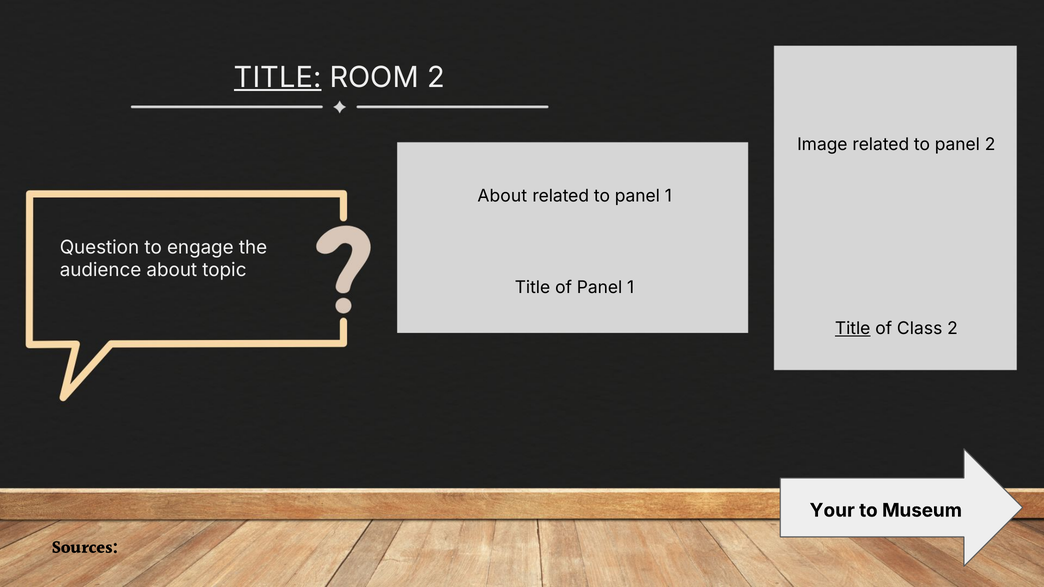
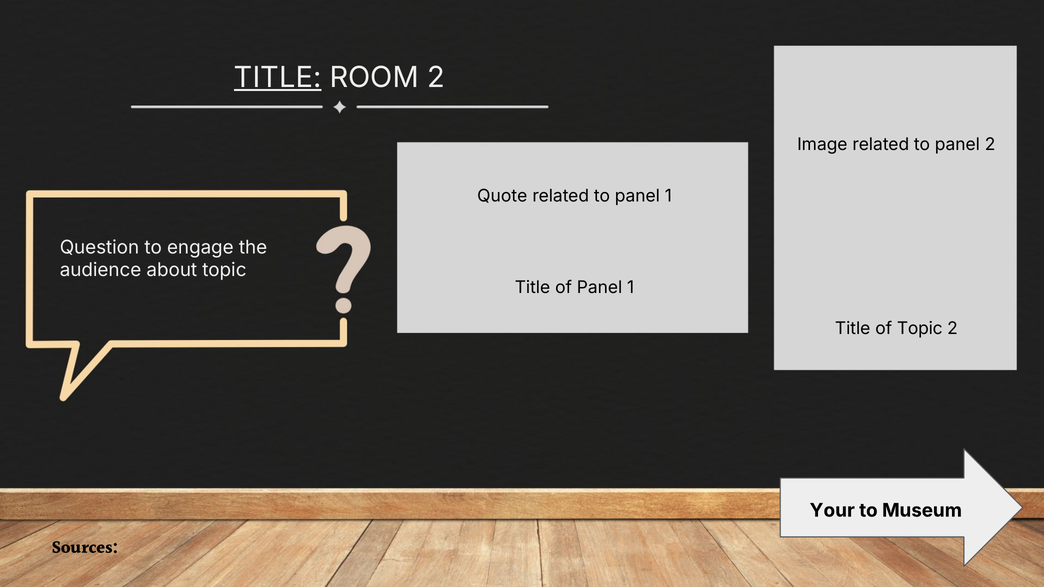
About: About -> Quote (502, 196)
Title underline: present -> none (853, 329)
of Class: Class -> Topic (920, 329)
